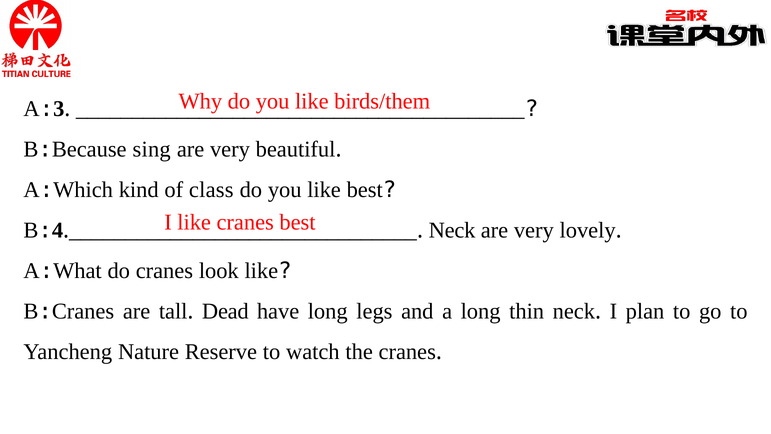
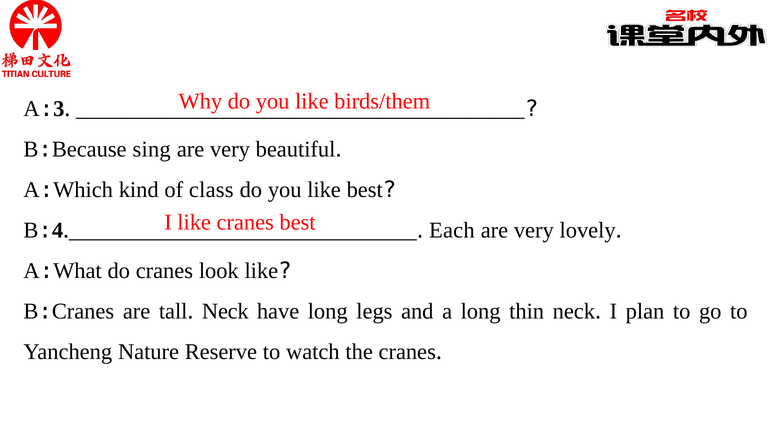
Neck: Neck -> Each (452, 230)
Dead: Dead -> Neck (225, 311)
